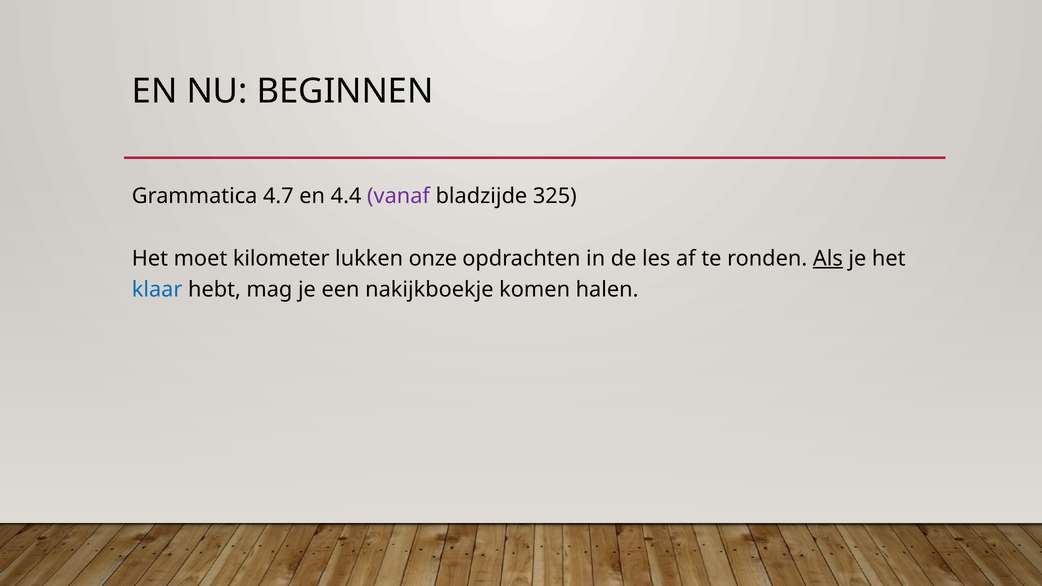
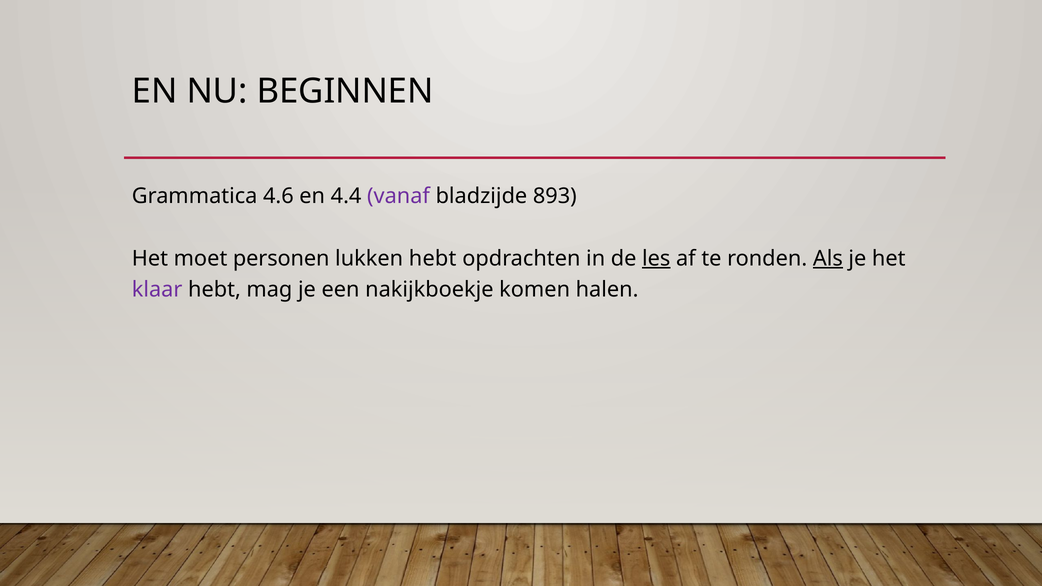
4.7: 4.7 -> 4.6 (278, 196)
325: 325 -> 893 (555, 196)
kilometer: kilometer -> personen (281, 258)
lukken onze: onze -> hebt (433, 258)
les underline: none -> present (656, 258)
klaar colour: blue -> purple (157, 290)
